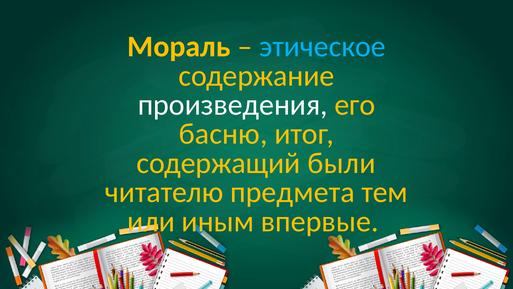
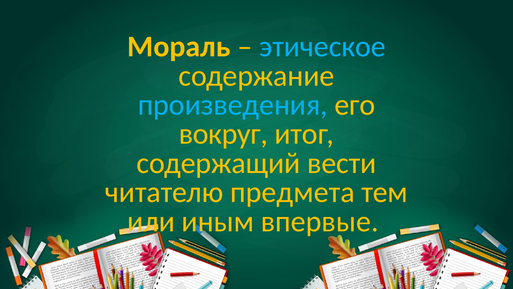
произведения colour: white -> light blue (233, 105)
басню: басню -> вокруг (223, 134)
были: были -> вести (342, 163)
